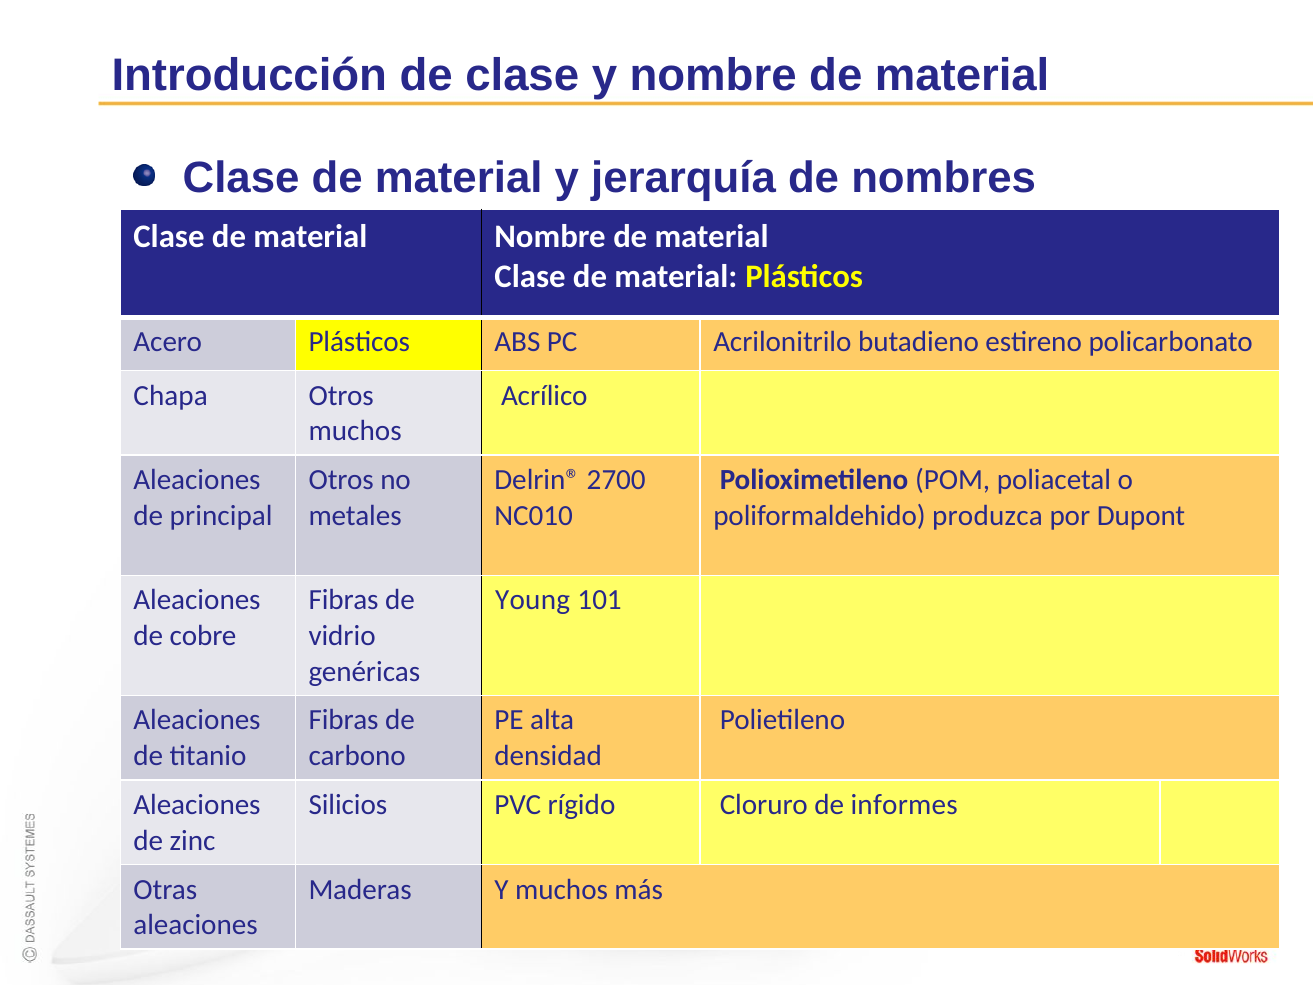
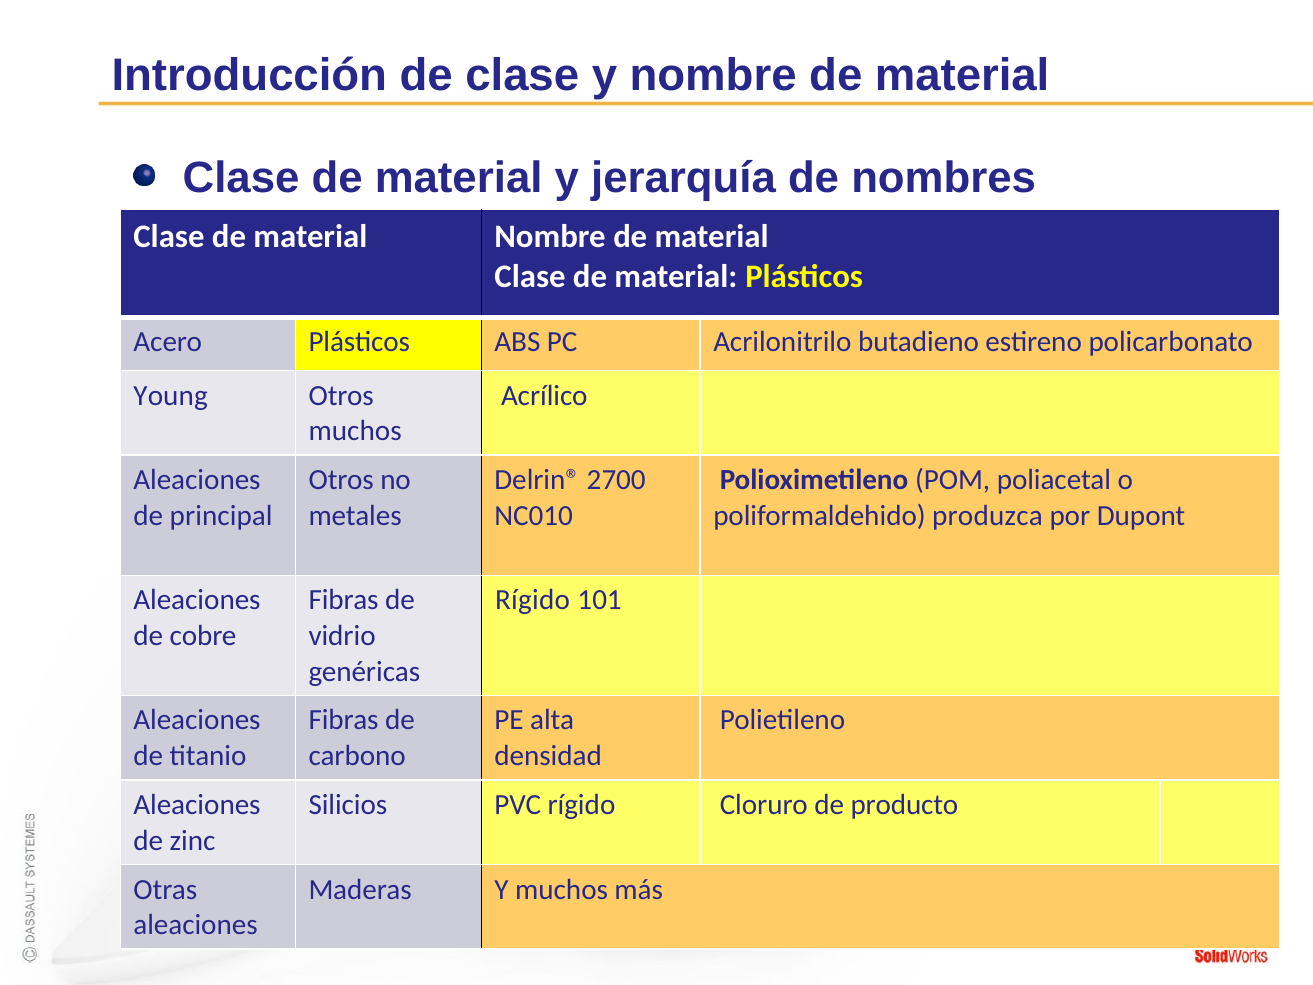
Chapa: Chapa -> Young (171, 395)
Young: Young -> Rígido (533, 600)
informes: informes -> producto (904, 805)
